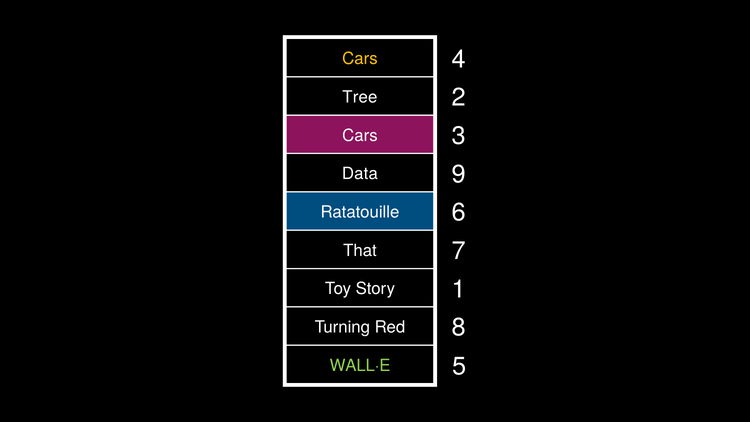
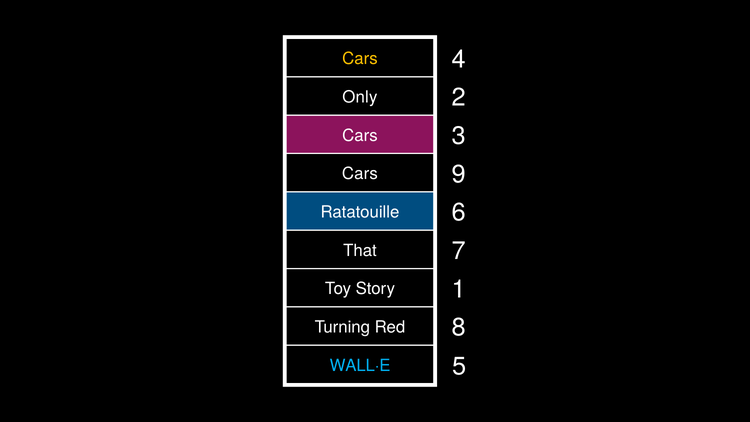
Tree: Tree -> Only (360, 97)
Data: Data -> Cars (360, 174)
WALL·E colour: light green -> light blue (360, 365)
